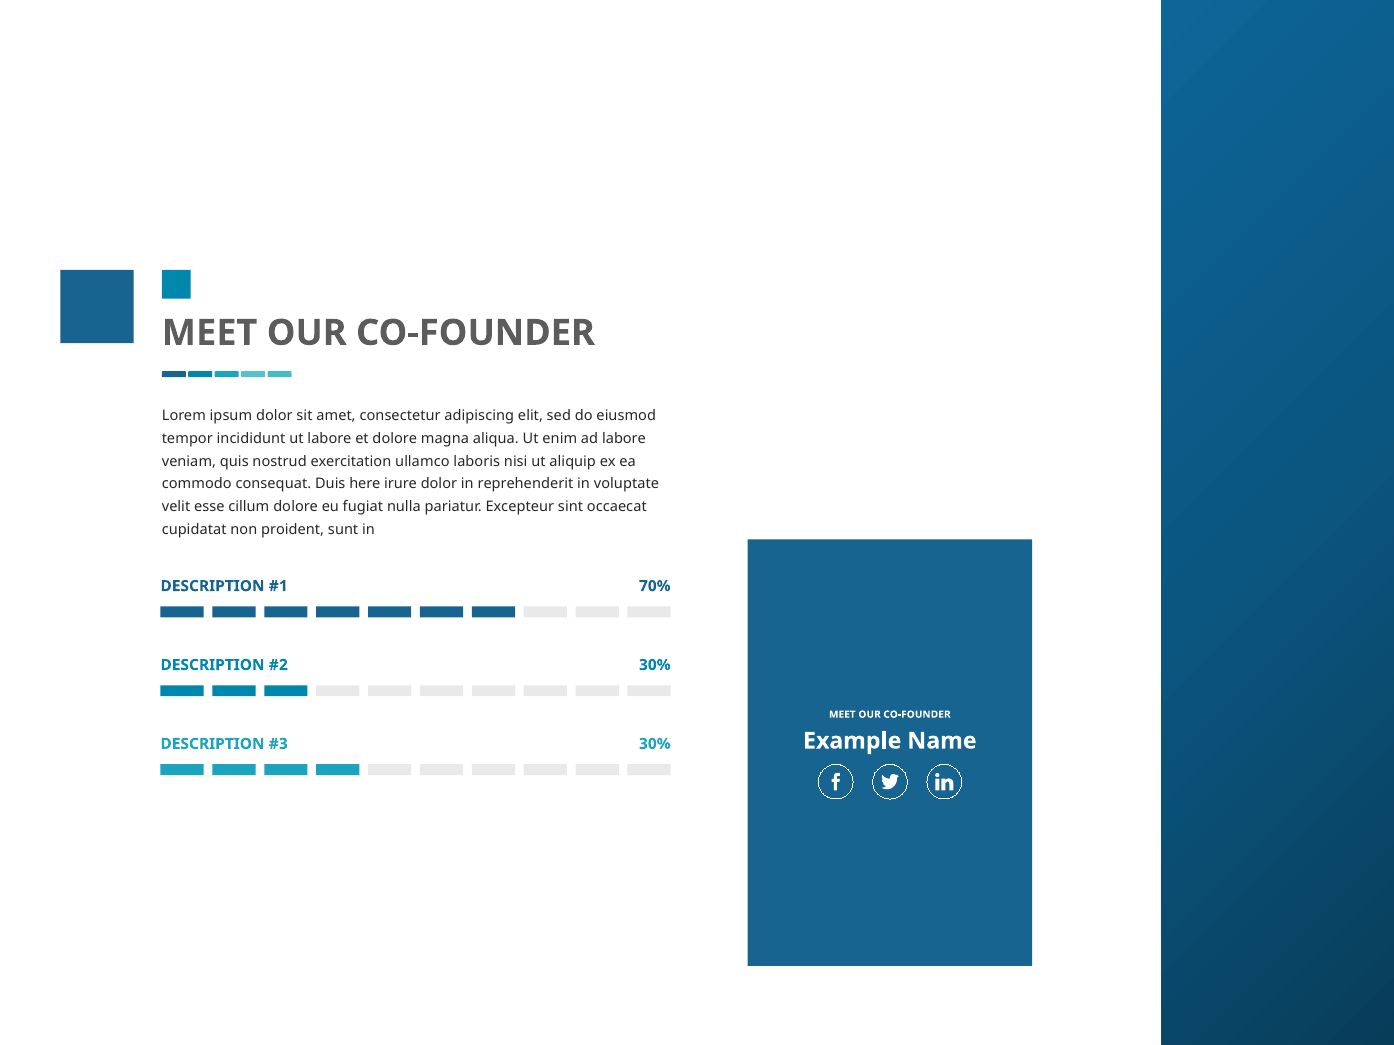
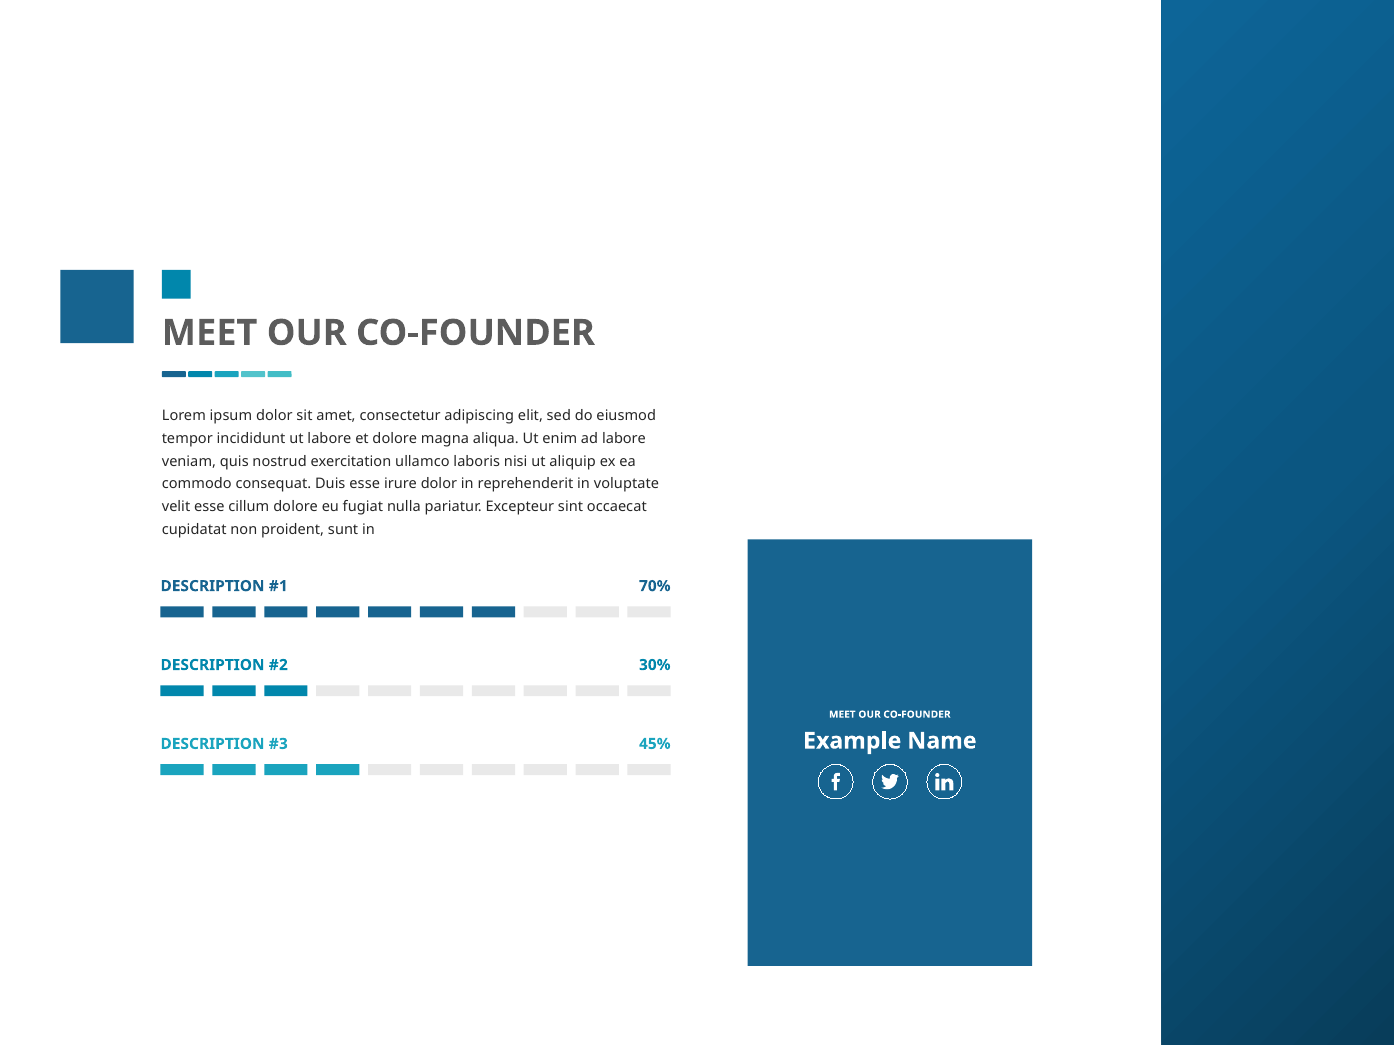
Duis here: here -> esse (365, 484)
30%: 30% -> 45% (655, 744)
